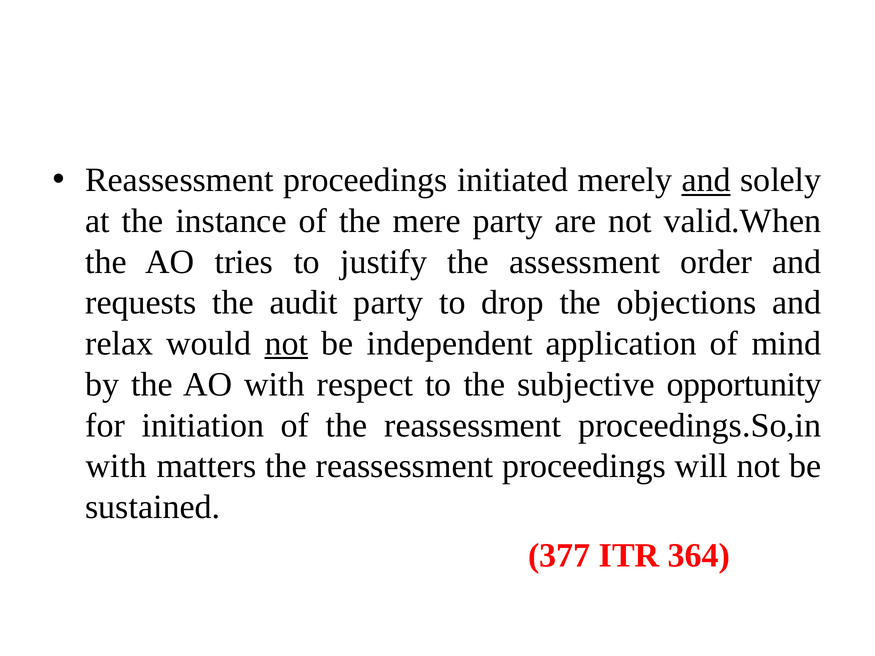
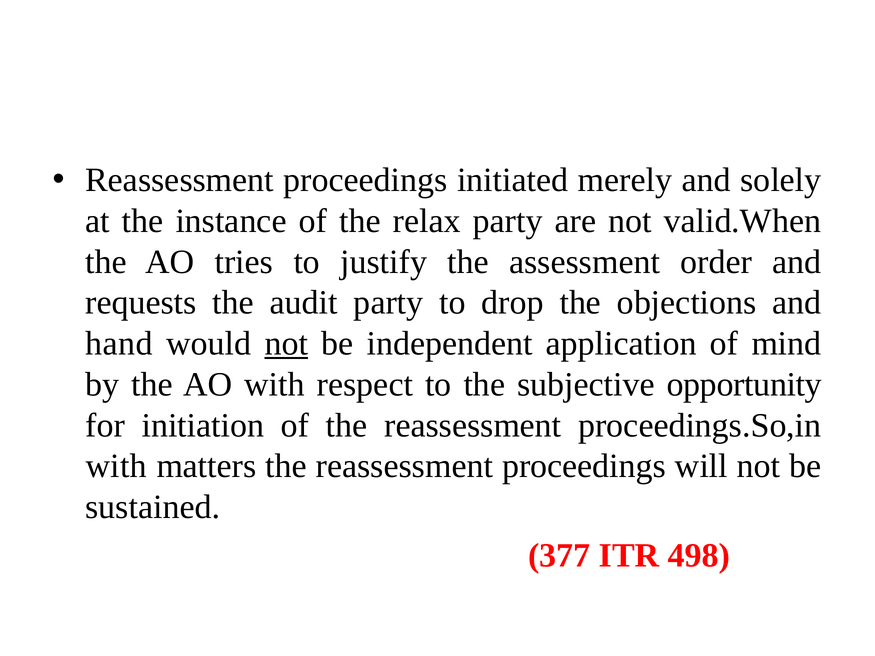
and underline: present -> none (706, 180)
mere: mere -> relax (427, 221)
relax: relax -> hand (119, 344)
364: 364 -> 498 (699, 556)
